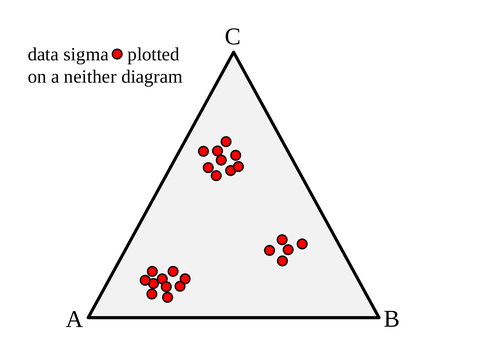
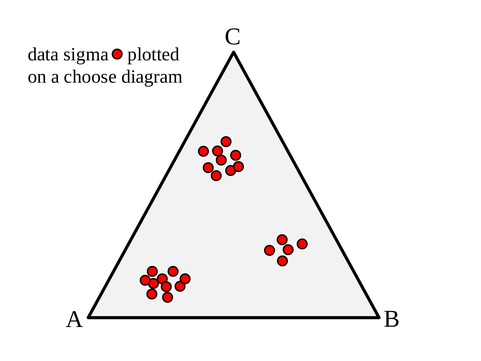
neither: neither -> choose (90, 77)
